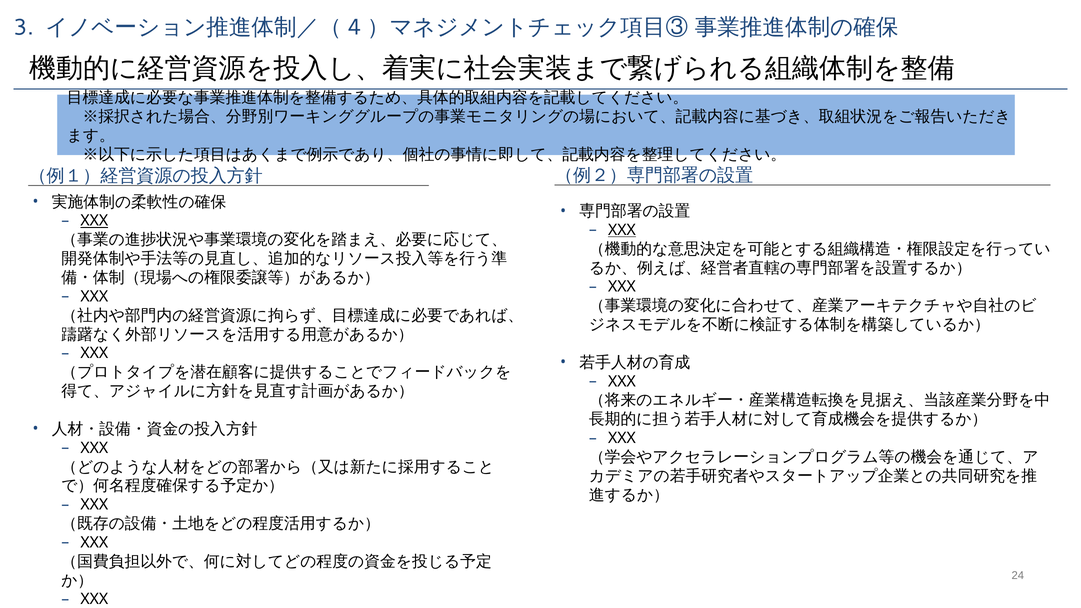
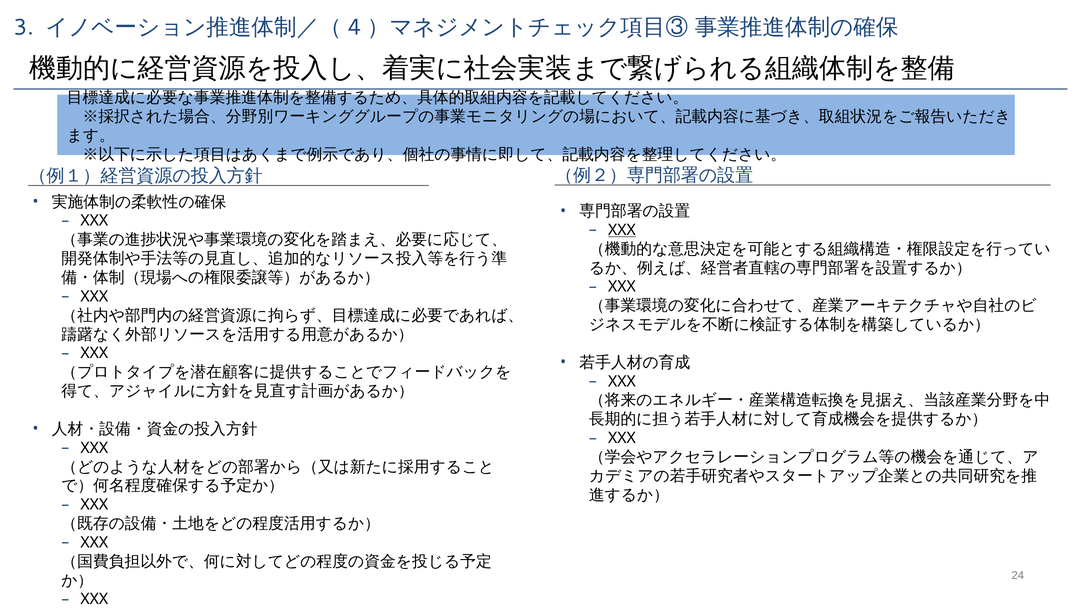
XXX underline: present -> none (94, 221)
